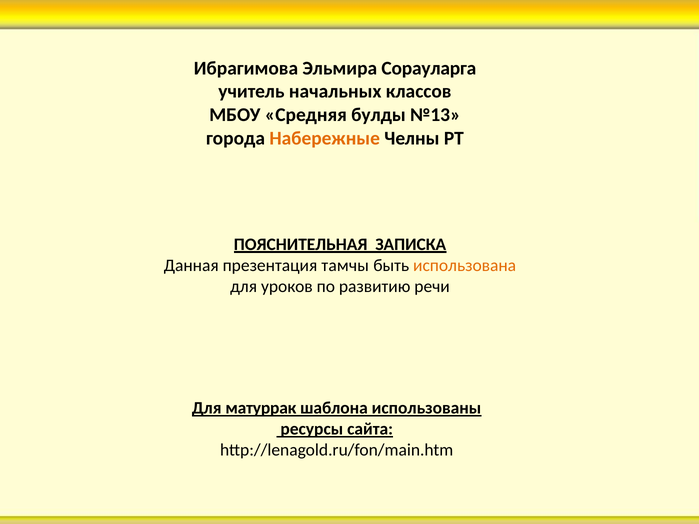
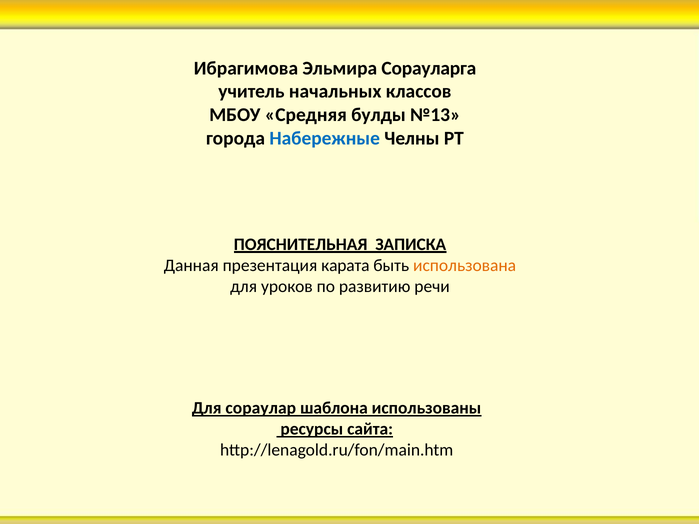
Набережные colour: orange -> blue (325, 138)
тамчы: тамчы -> карата (345, 265)
матуррак: матуррак -> сораулар (261, 408)
